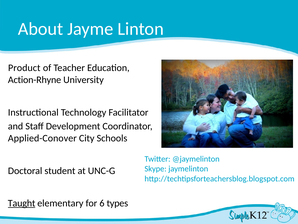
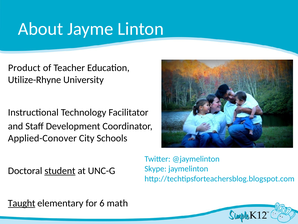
Action-Rhyne: Action-Rhyne -> Utilize-Rhyne (35, 80)
student underline: none -> present (60, 170)
types: types -> math (117, 203)
